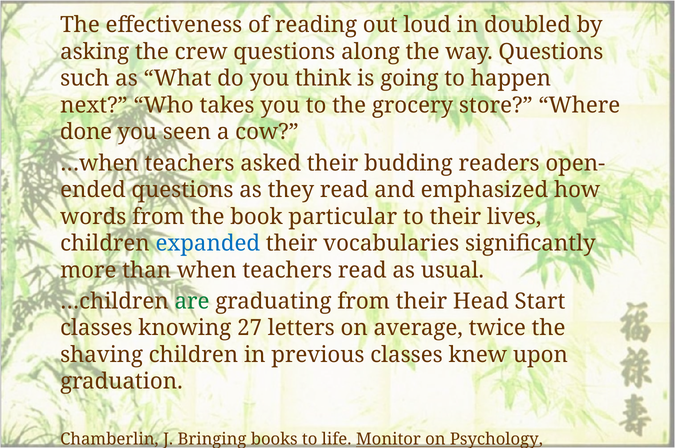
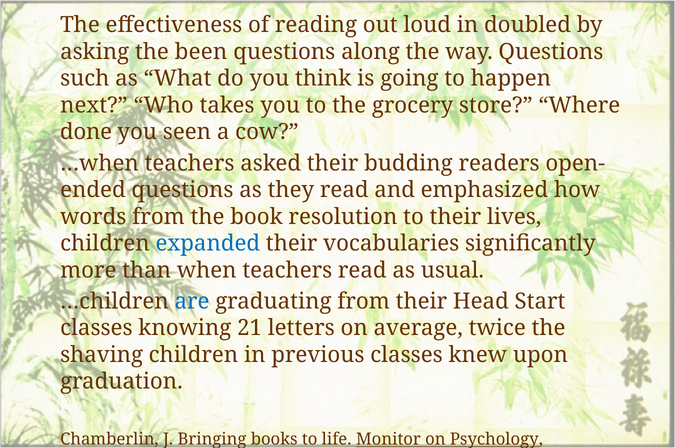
crew: crew -> been (201, 52)
particular: particular -> resolution (343, 217)
are colour: green -> blue (192, 301)
27: 27 -> 21 (250, 328)
